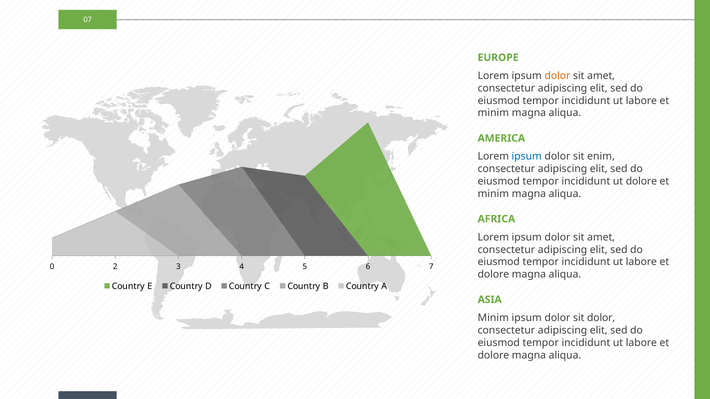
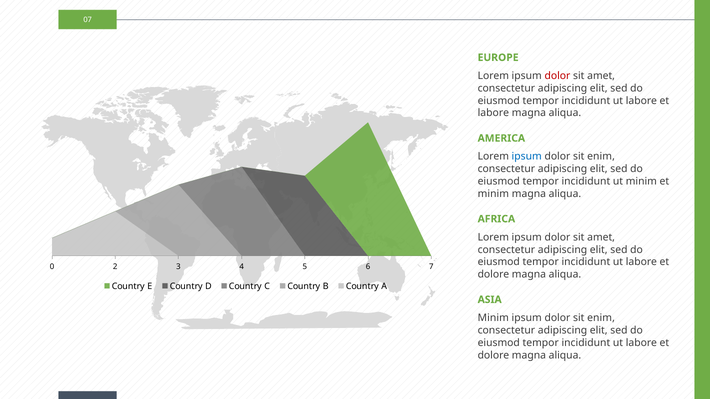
dolor colour: orange -> red (557, 76)
minim: minim -> labore (493, 113)
ut dolore: dolore -> minim (641, 181)
dolor: dolor -> enim (601, 318)
